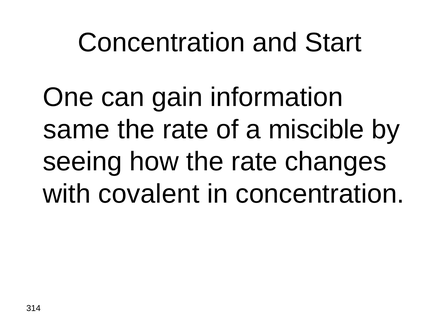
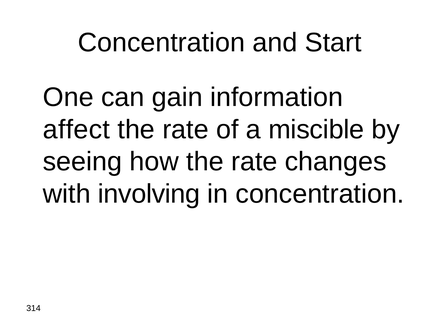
same: same -> affect (76, 129)
covalent: covalent -> involving (149, 194)
